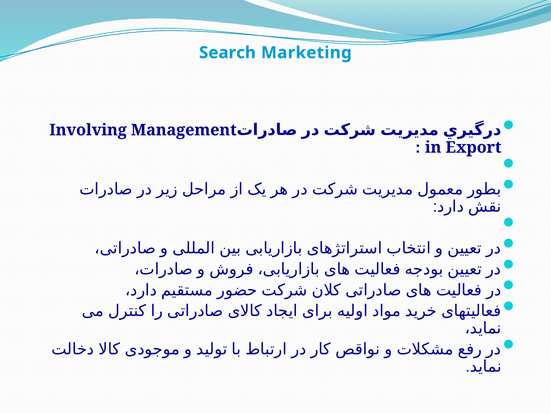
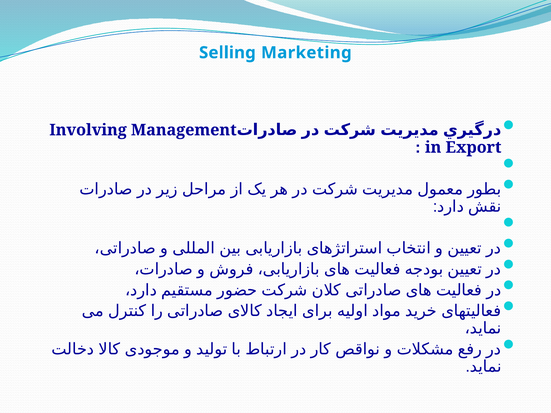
Search: Search -> Selling (227, 53)
